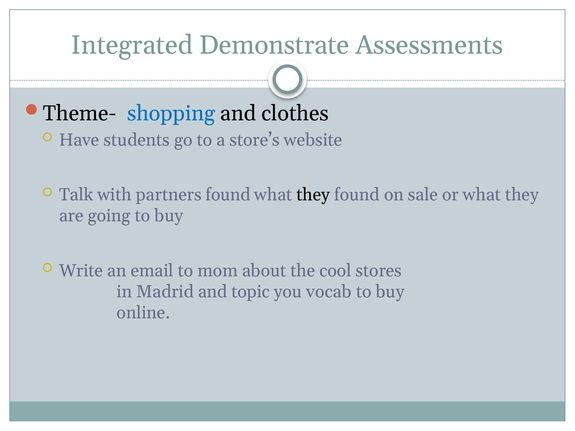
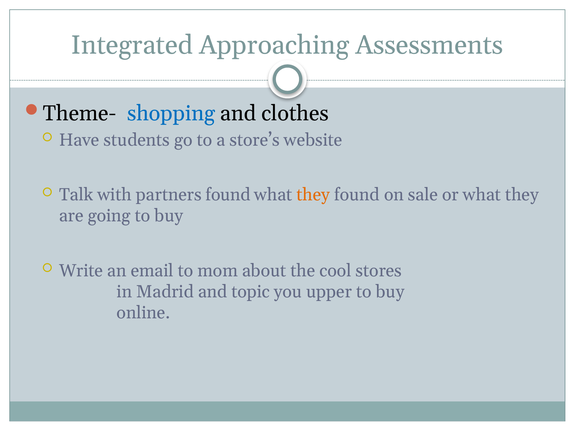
Demonstrate: Demonstrate -> Approaching (274, 45)
they colour: black -> orange (313, 195)
vocab: vocab -> upper (329, 292)
